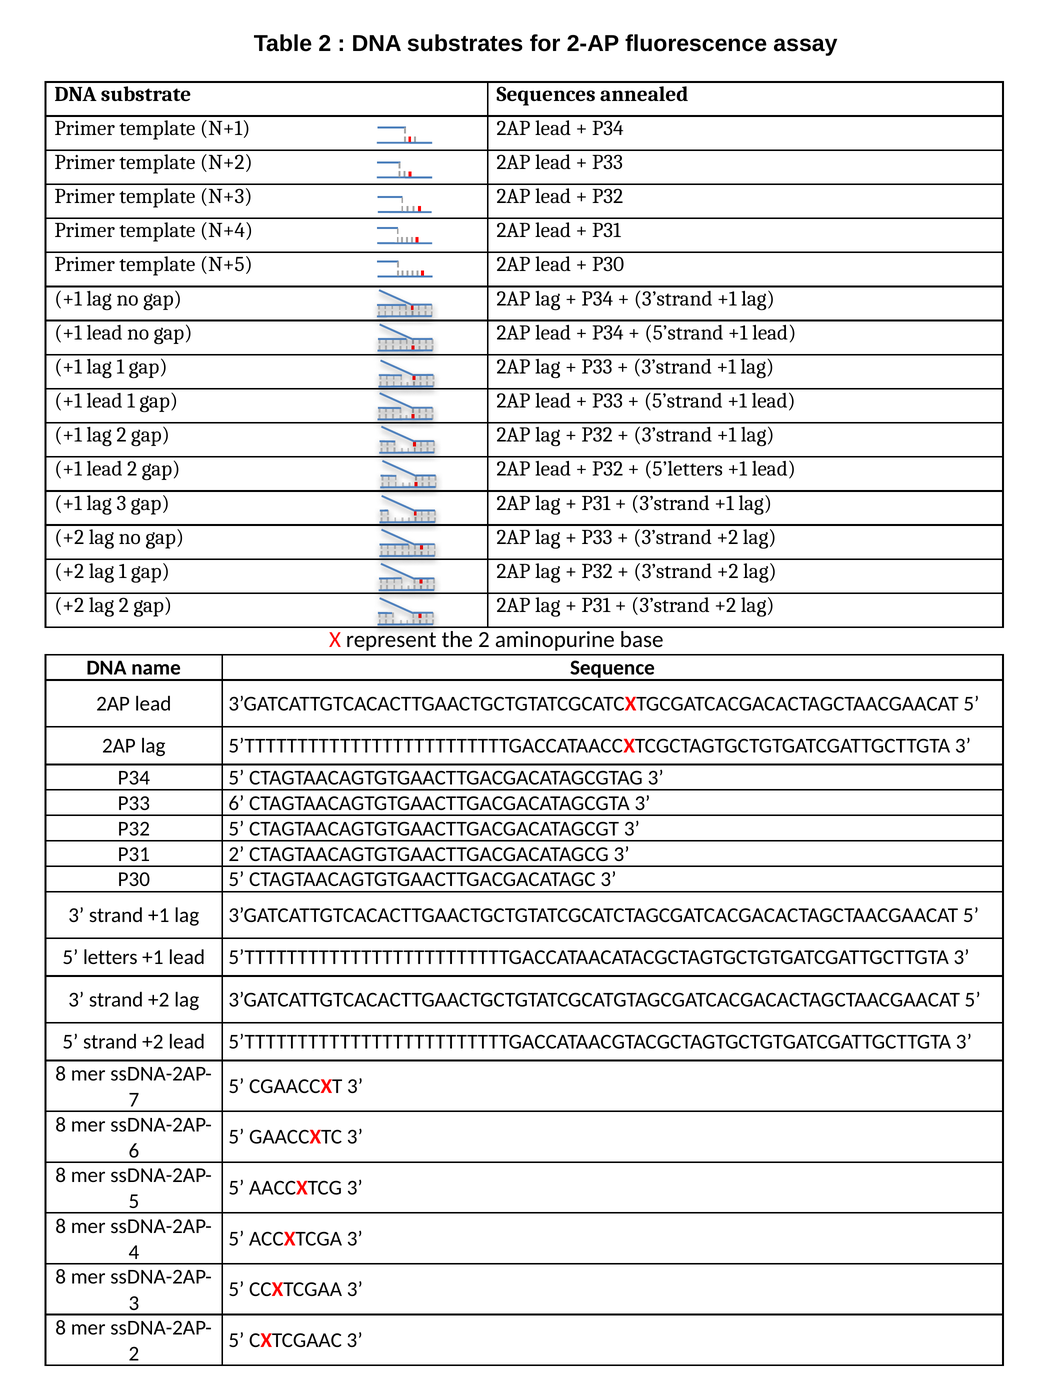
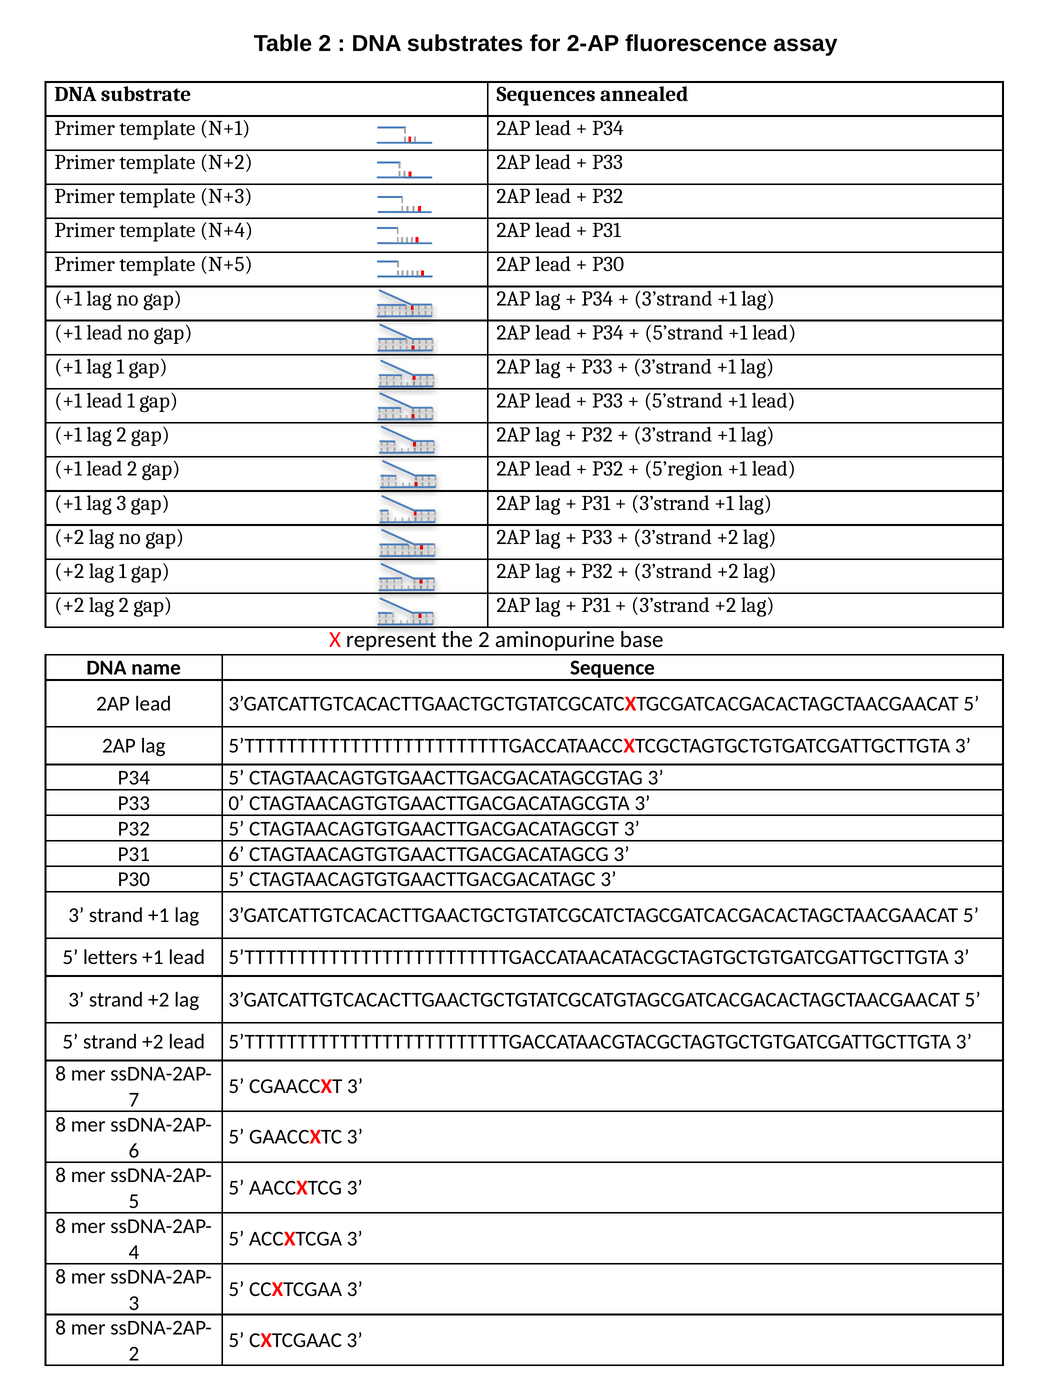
5’letters: 5’letters -> 5’region (684, 469)
P33 6: 6 -> 0 (236, 803)
P31 2: 2 -> 6 (236, 854)
